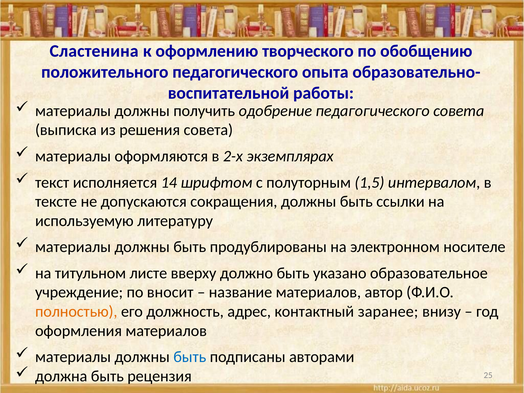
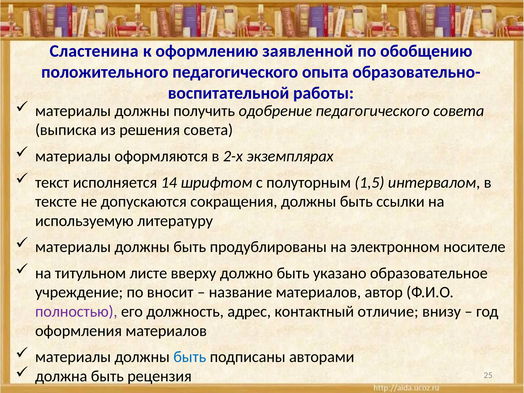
творческого: творческого -> заявленной (308, 51)
полностью colour: orange -> purple (76, 312)
заранее: заранее -> отличие (388, 312)
